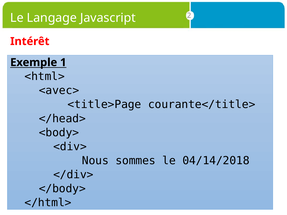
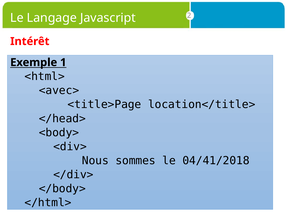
courante</title>: courante</title> -> location</title> (202, 105)
04/14/2018: 04/14/2018 -> 04/41/2018 (216, 161)
